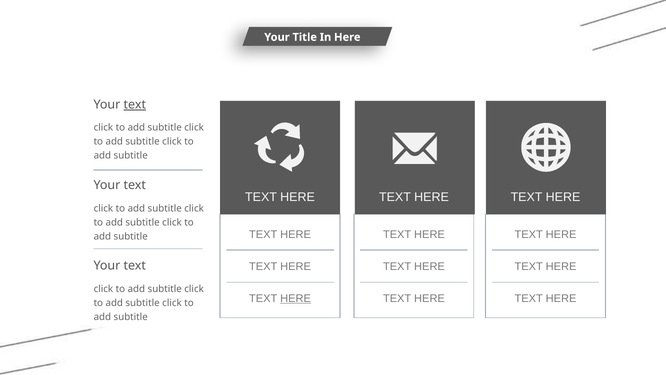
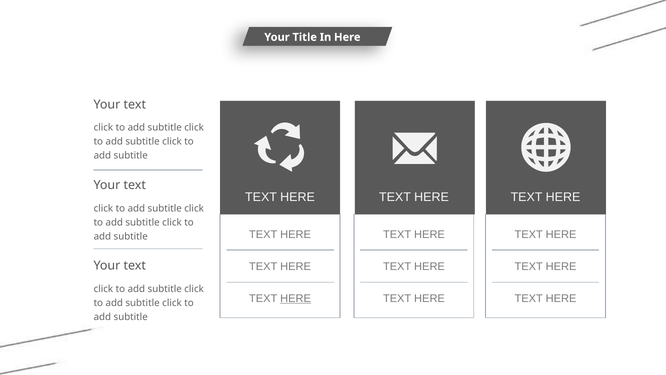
text underline: present -> none (135, 105)
